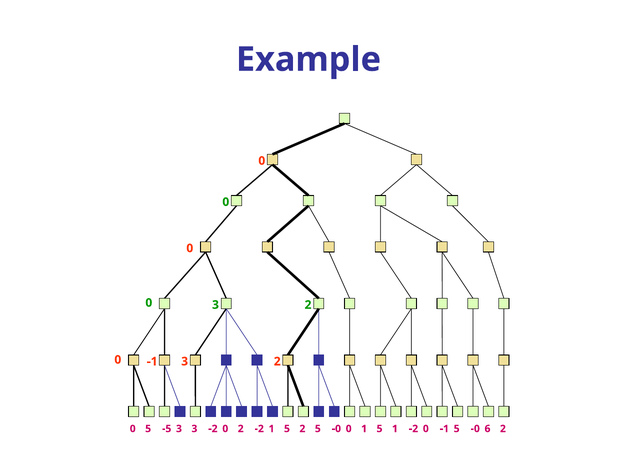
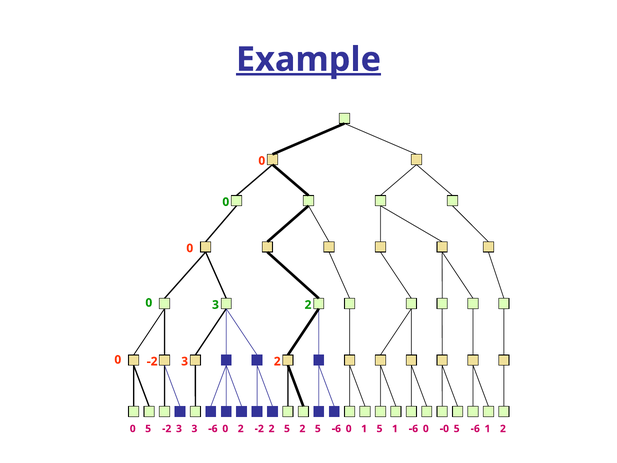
Example underline: none -> present (308, 59)
0 -1: -1 -> -2 (152, 361)
0 5 -5: -5 -> -2 (167, 429)
-2: -2 -> -6 (213, 429)
1: 1 -> 2 (272, 429)
-0: -0 -> -6 (336, 429)
-2: -2 -> -6 (414, 429)
3 -1: -1 -> -0 (444, 429)
-0: -0 -> -6 (475, 429)
5 6: 6 -> 1 (488, 429)
